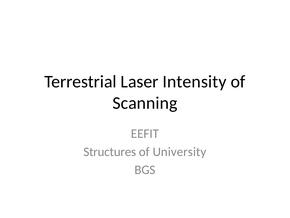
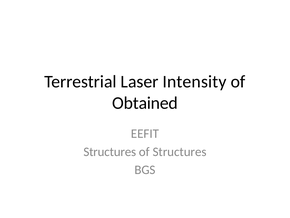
Scanning: Scanning -> Obtained (145, 103)
of University: University -> Structures (180, 151)
